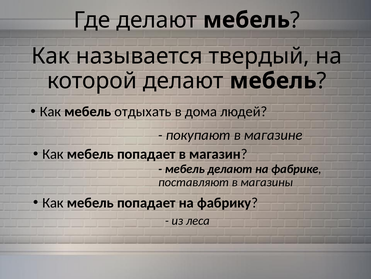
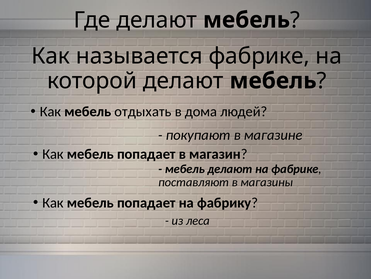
называется твердый: твердый -> фабрике (259, 56)
